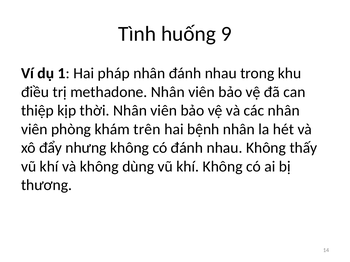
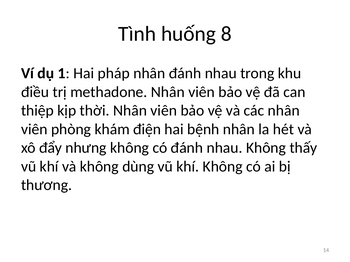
9: 9 -> 8 (226, 34)
trên: trên -> điện (147, 129)
